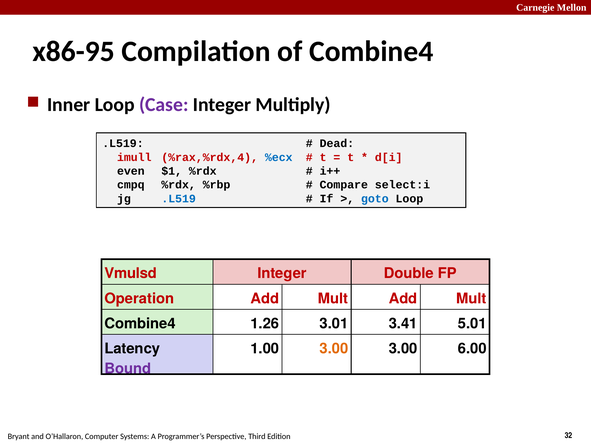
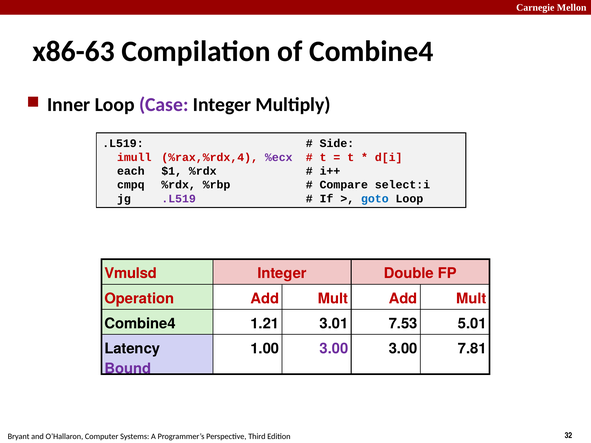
x86-95: x86-95 -> x86-63 (74, 51)
Dead: Dead -> Side (337, 144)
%ecx colour: blue -> purple (279, 157)
even: even -> each (131, 171)
.L519 colour: blue -> purple (179, 199)
1.26: 1.26 -> 1.21 (265, 324)
3.41: 3.41 -> 7.53 (403, 324)
3.00 colour: orange -> purple (334, 349)
6.00: 6.00 -> 7.81 (472, 349)
